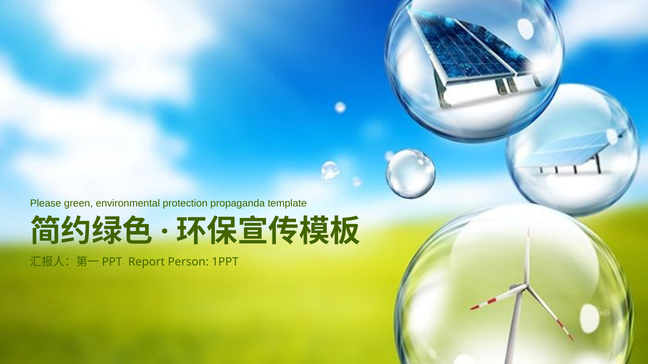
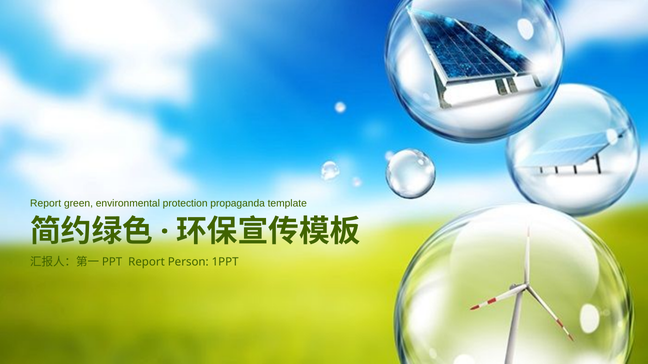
Please: Please -> Report (46, 204)
